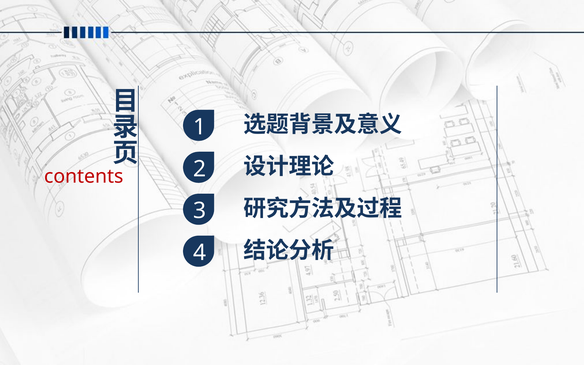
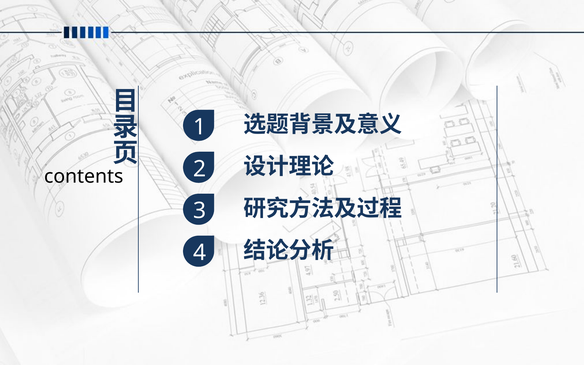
contents colour: red -> black (84, 176)
